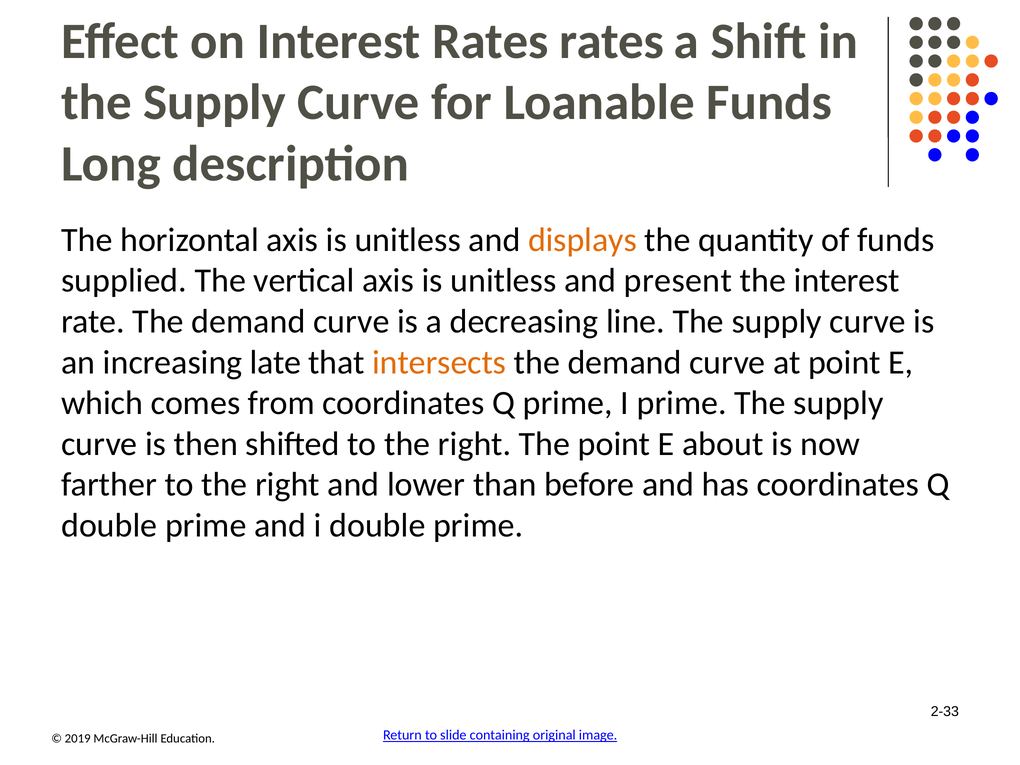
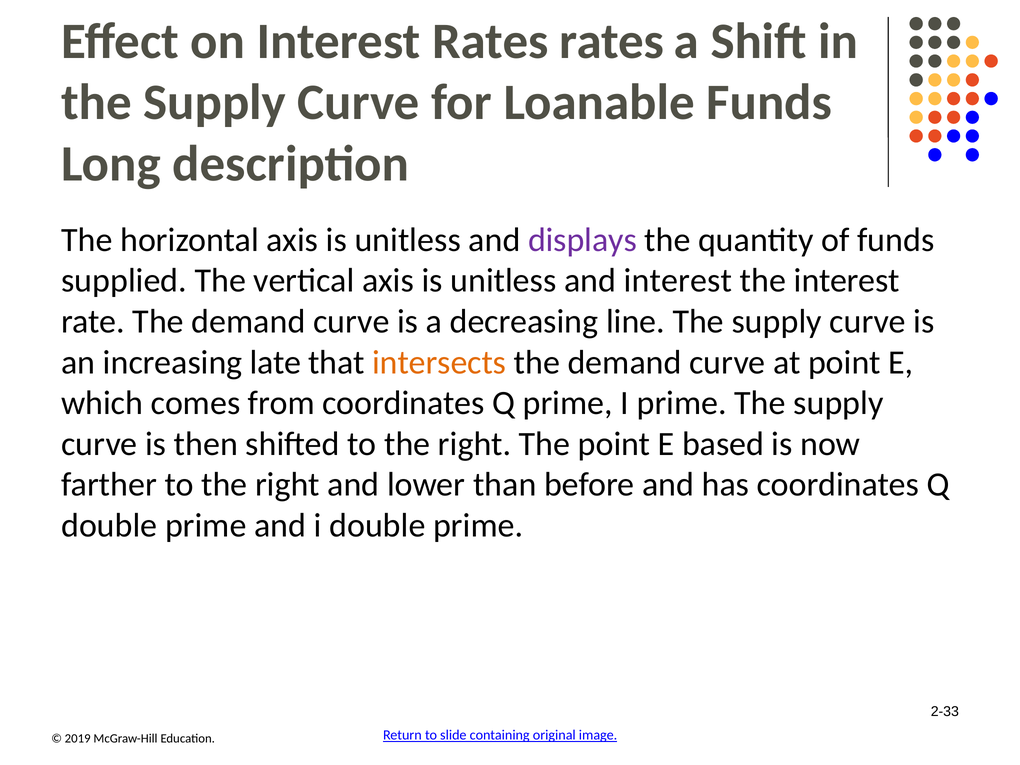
displays colour: orange -> purple (582, 240)
and present: present -> interest (678, 281)
about: about -> based (723, 444)
